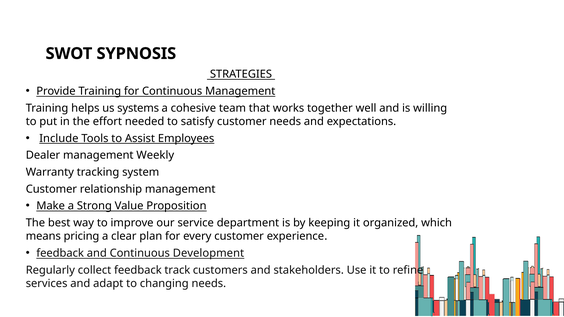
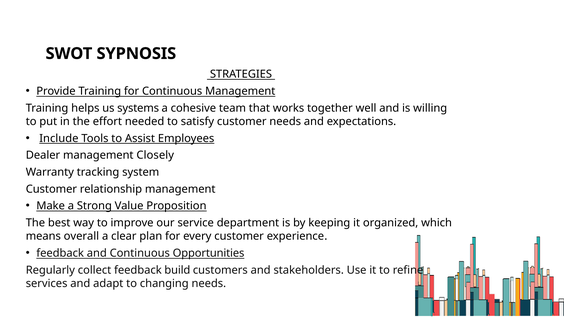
Weekly: Weekly -> Closely (155, 155)
pricing: pricing -> overall (81, 236)
Development: Development -> Opportunities (209, 253)
track: track -> build (177, 270)
